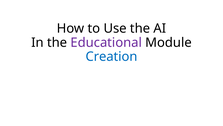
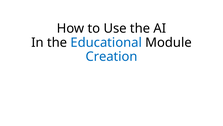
Educational colour: purple -> blue (106, 42)
